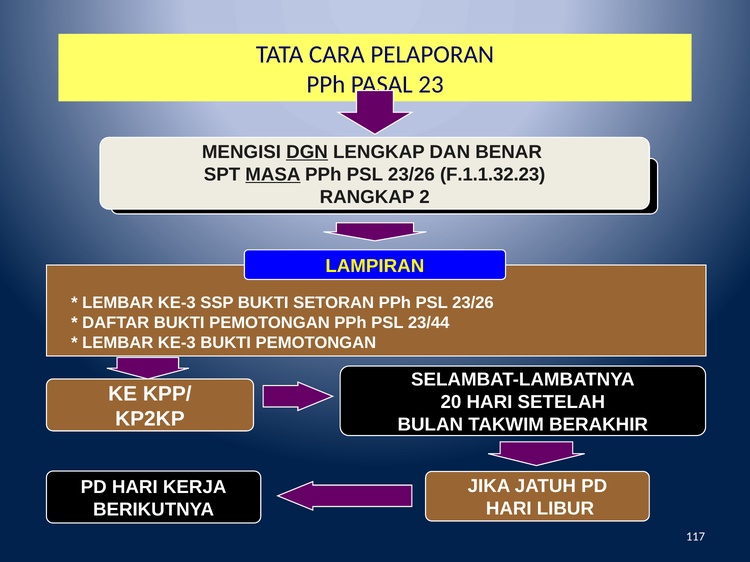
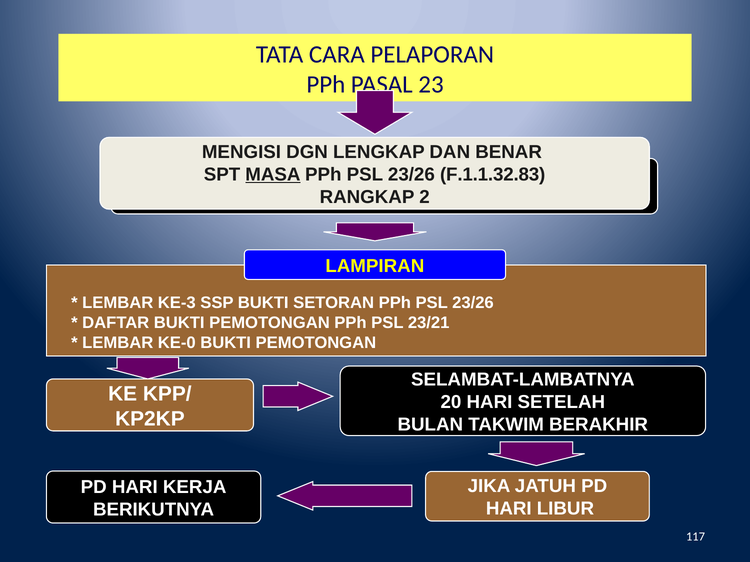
DGN underline: present -> none (307, 152)
F.1.1.32.23: F.1.1.32.23 -> F.1.1.32.83 (493, 175)
23/44: 23/44 -> 23/21 (429, 323)
KE-3: KE-3 -> KE-0 (177, 343)
